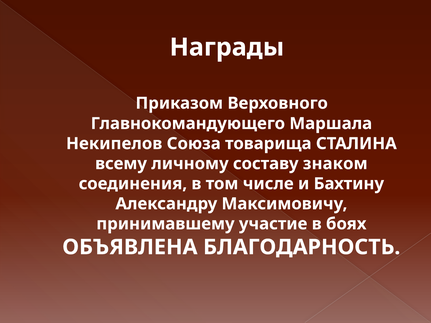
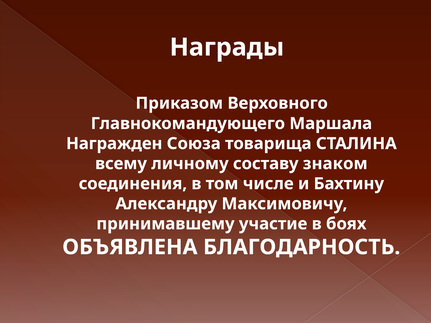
Некипелов: Некипелов -> Награжден (114, 144)
